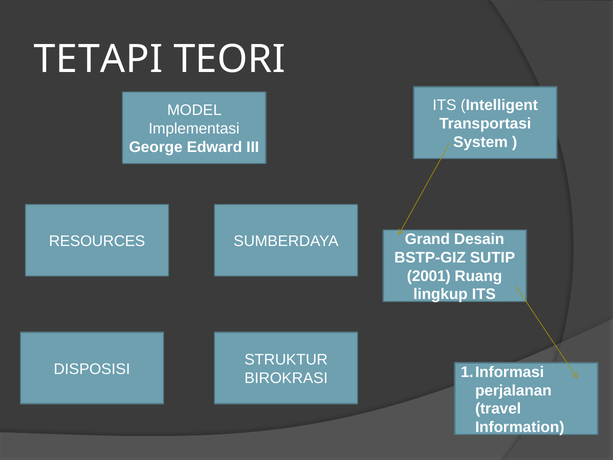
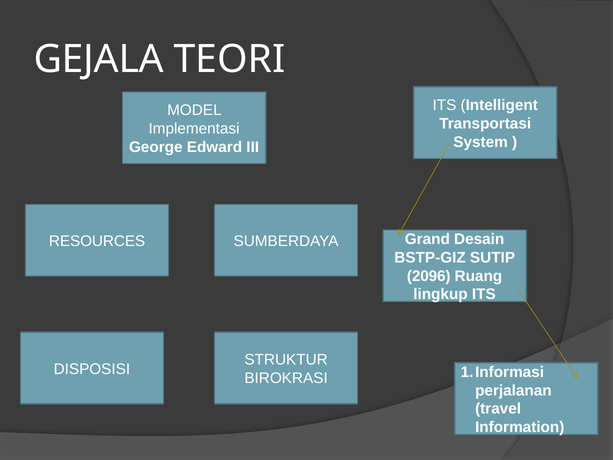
TETAPI: TETAPI -> GEJALA (99, 59)
2001: 2001 -> 2096 (429, 276)
